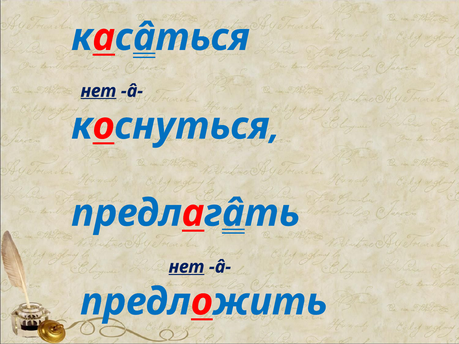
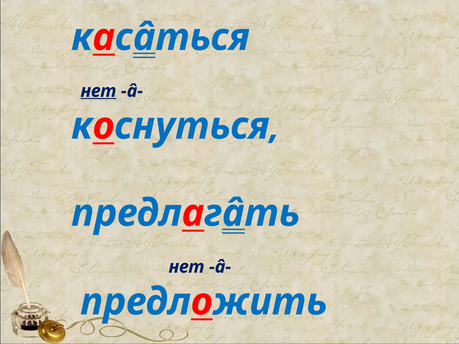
нет underline: present -> none (187, 267)
